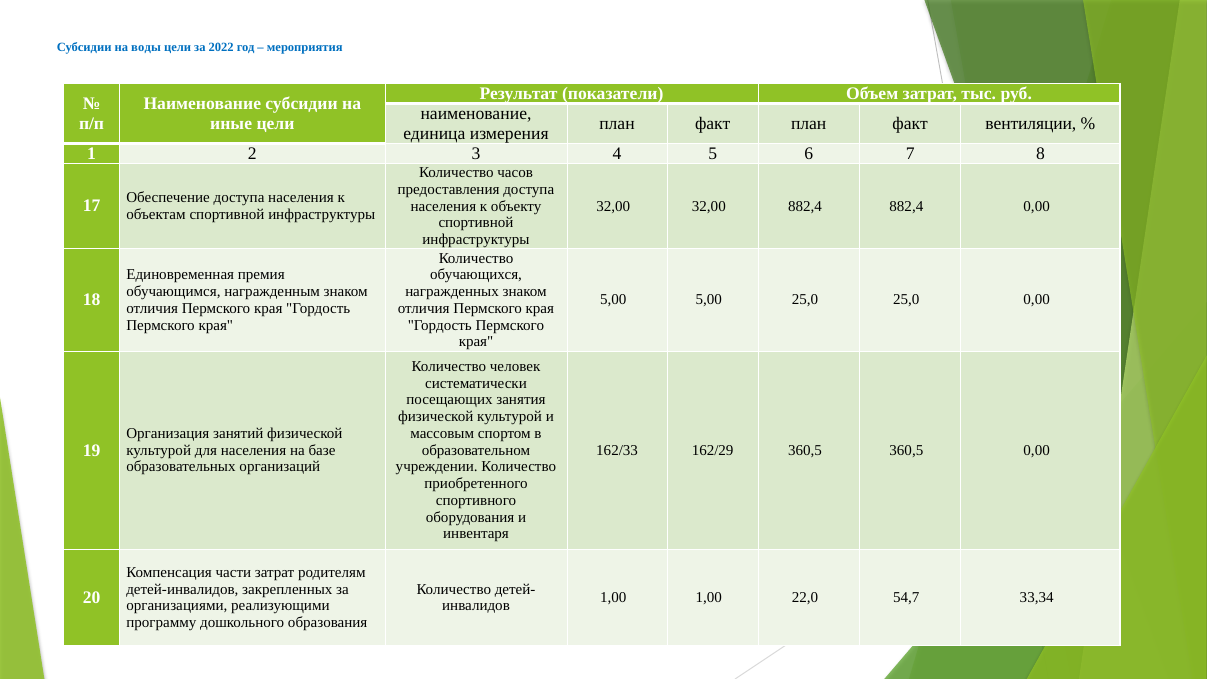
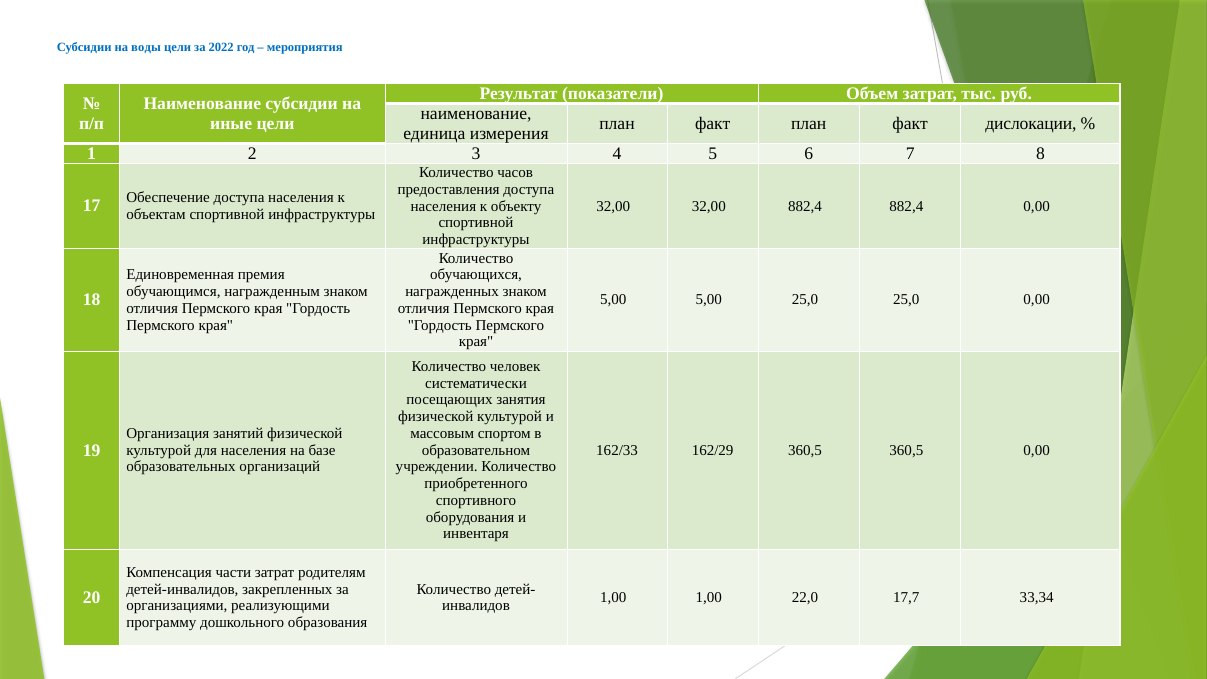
вентиляции: вентиляции -> дислокации (1031, 124)
54,7: 54,7 -> 17,7 (906, 598)
